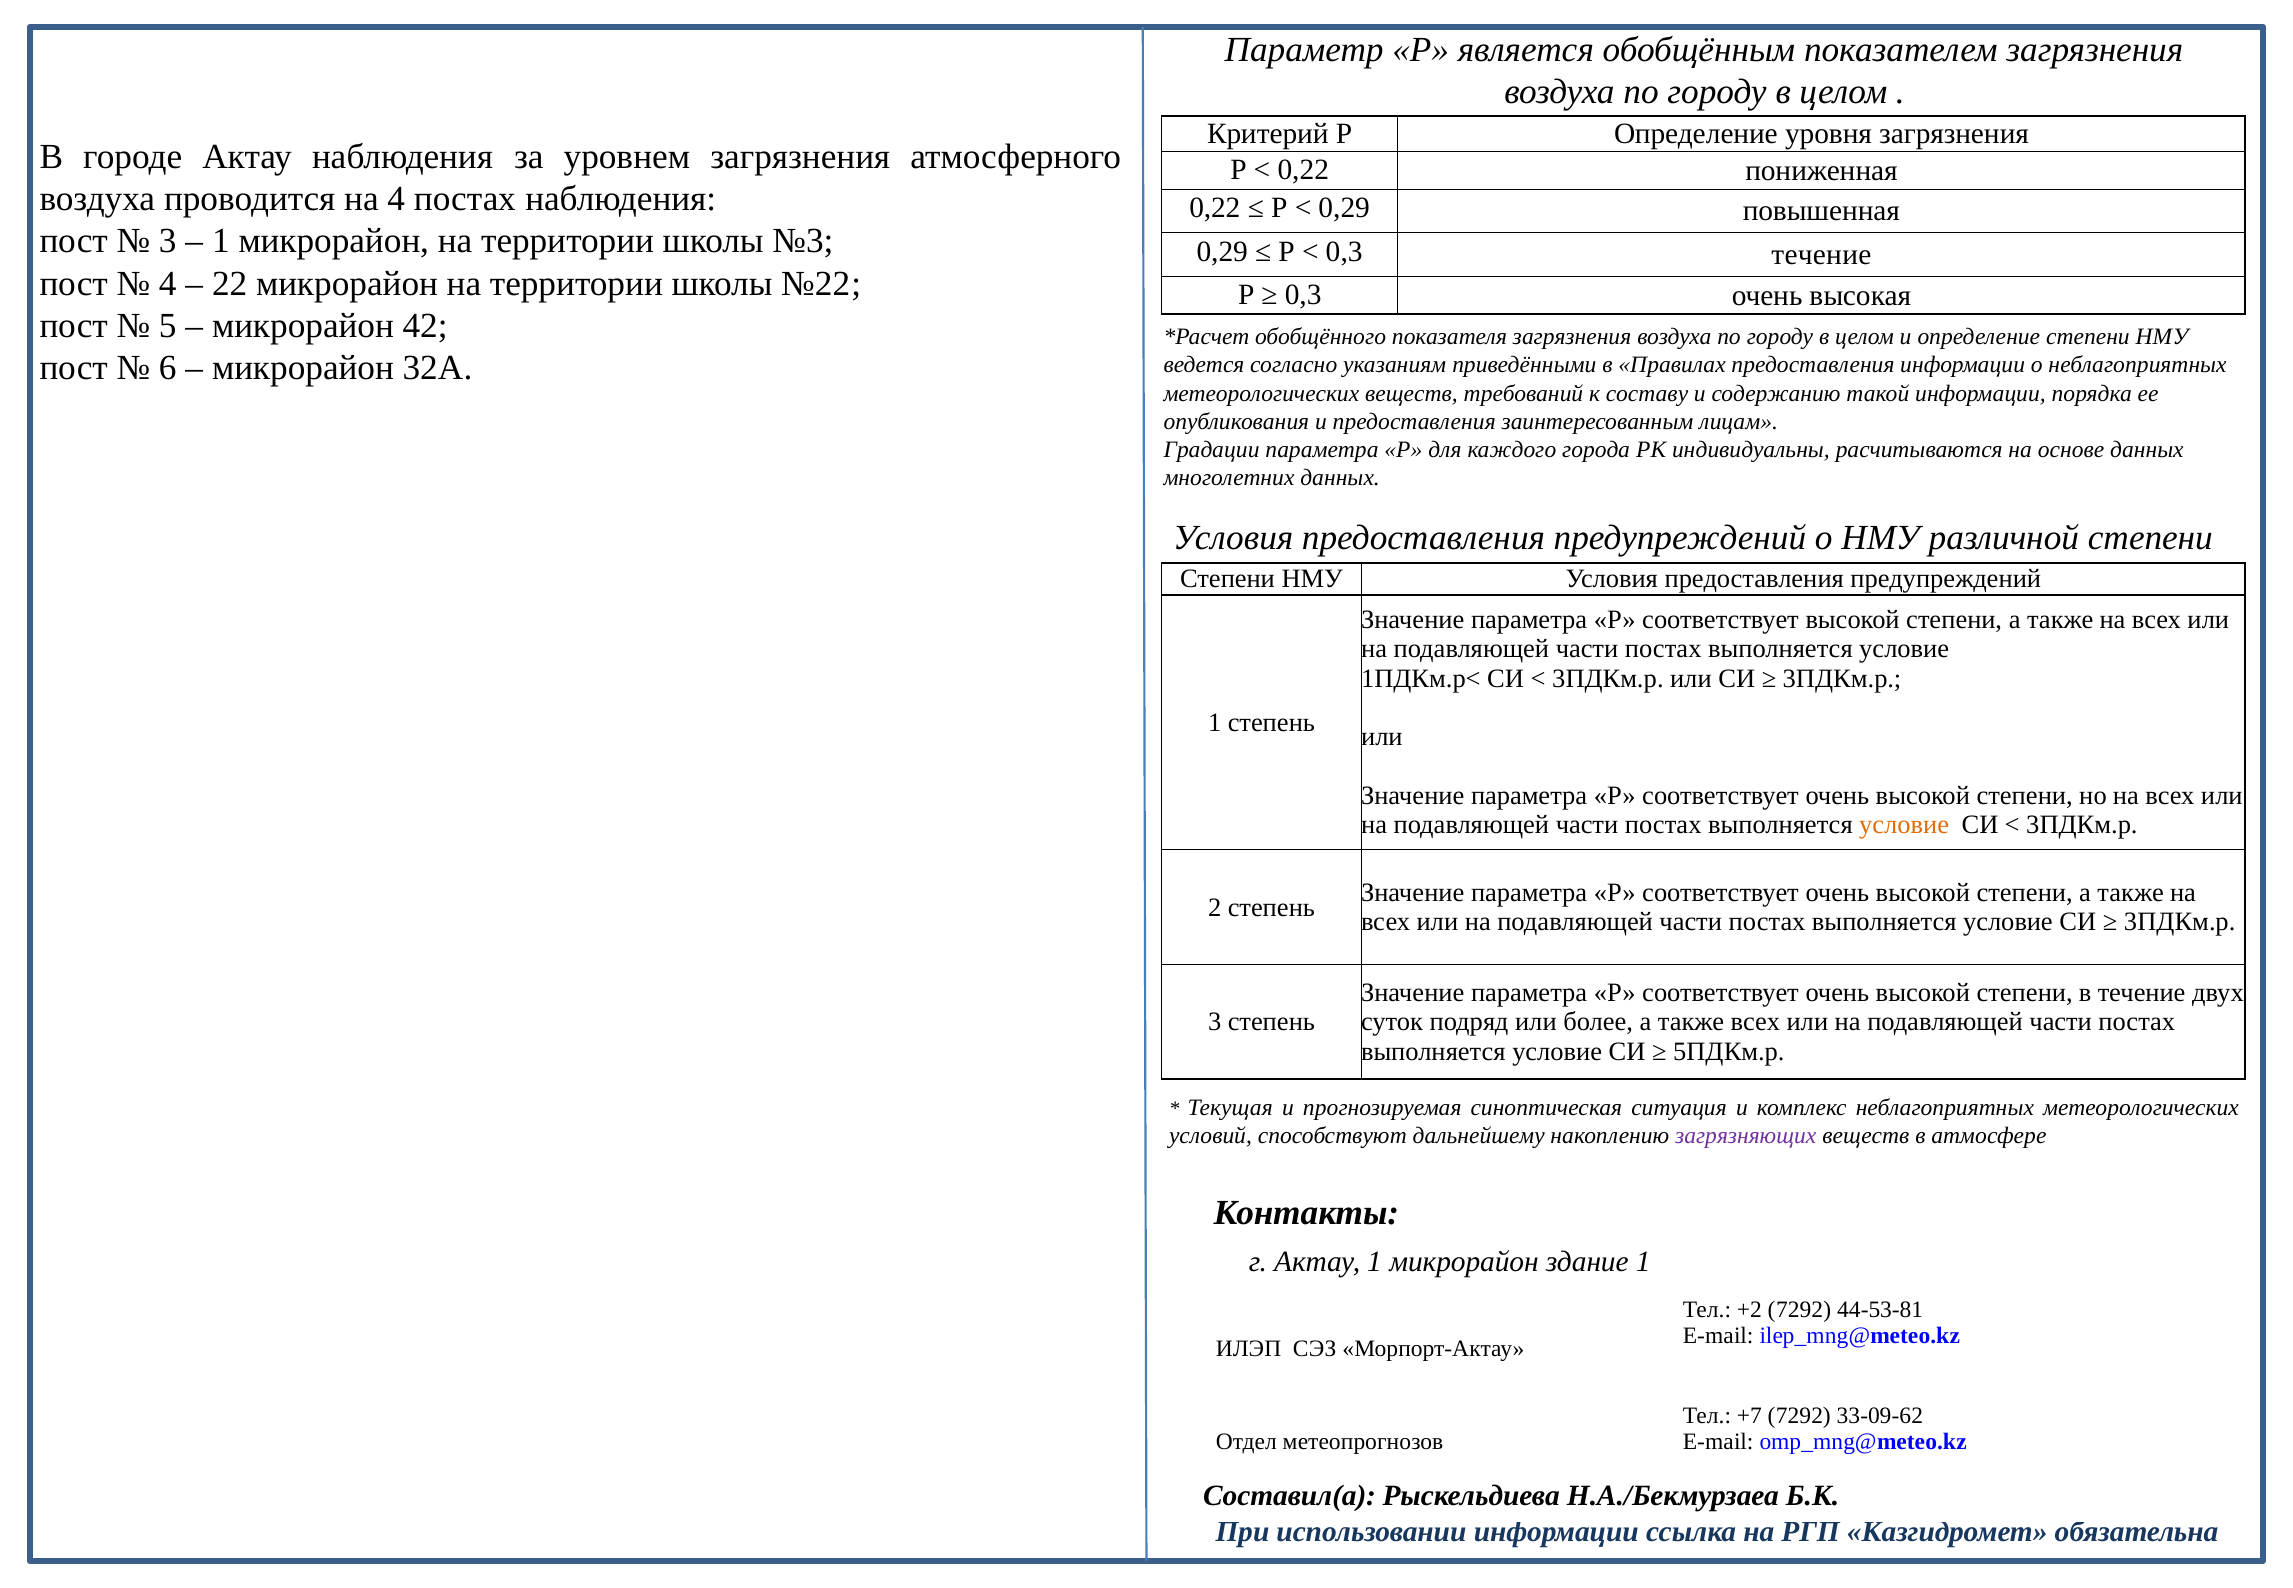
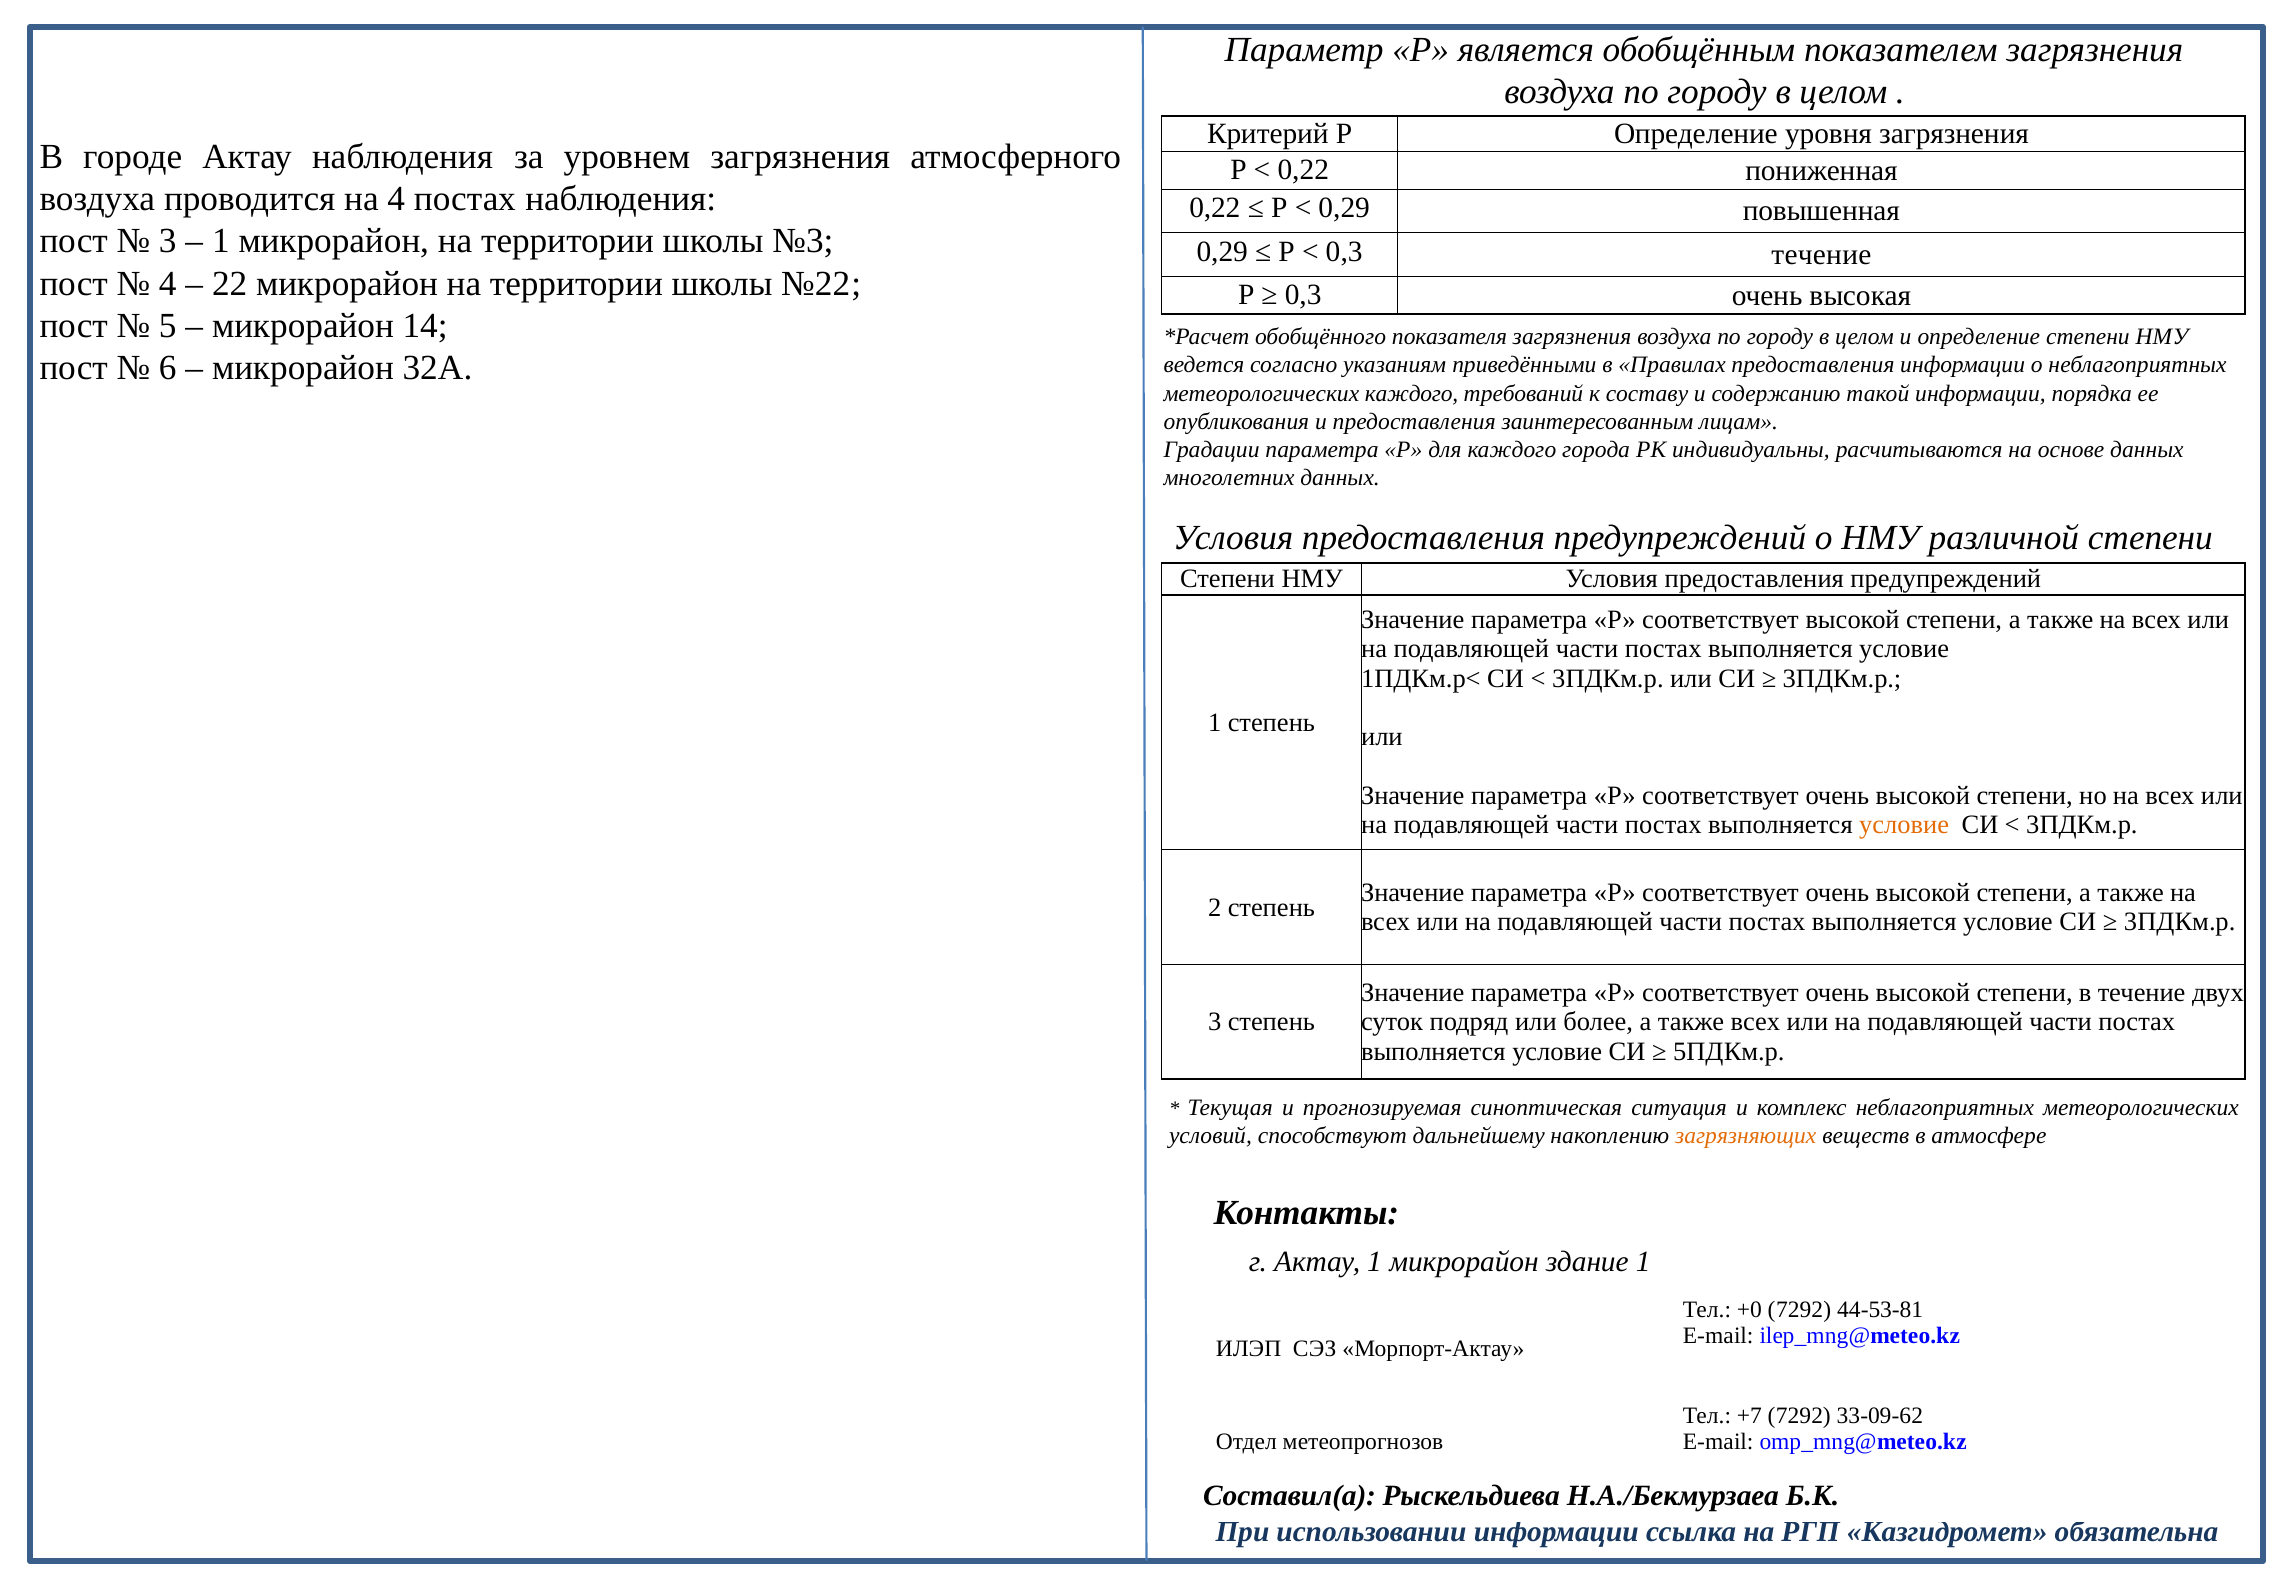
42: 42 -> 14 (425, 326)
метеорологических веществ: веществ -> каждого (1412, 393)
загрязняющих colour: purple -> orange (1746, 1135)
+2: +2 -> +0 (1749, 1309)
